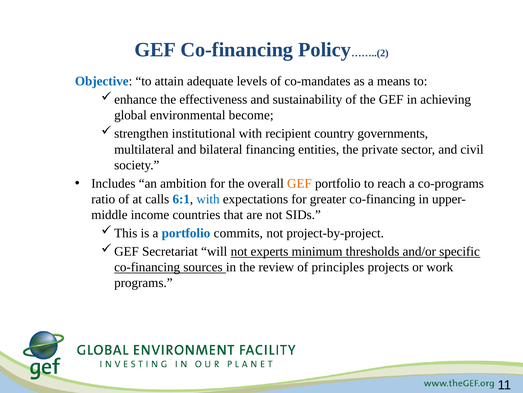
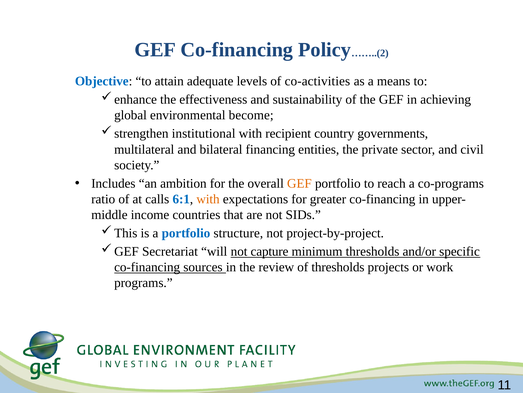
co-mandates: co-mandates -> co-activities (317, 81)
with colour: blue -> orange (208, 199)
commits: commits -> structure (238, 233)
experts: experts -> capture (270, 251)
of principles: principles -> thresholds (338, 267)
